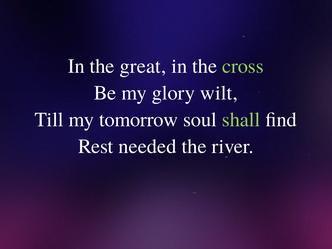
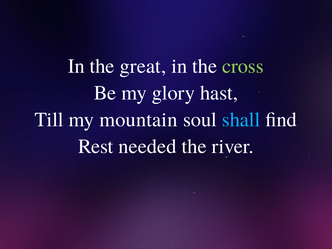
wilt: wilt -> hast (219, 93)
tomorrow: tomorrow -> mountain (138, 120)
shall colour: light green -> light blue (241, 120)
